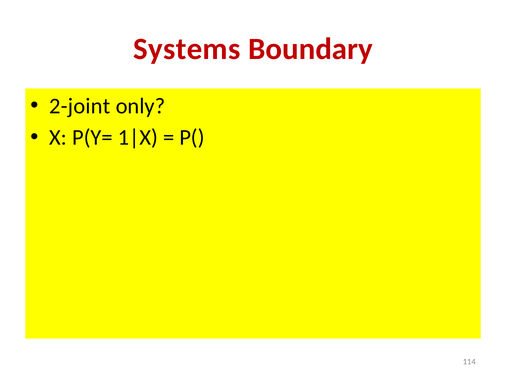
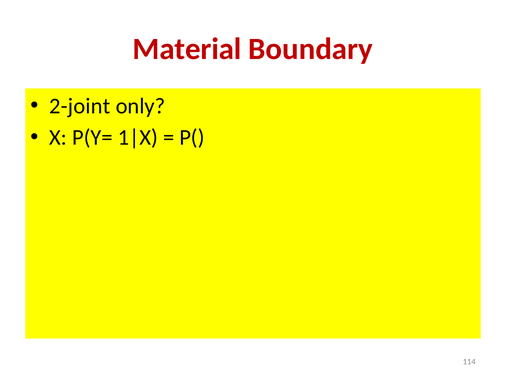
Systems: Systems -> Material (187, 49)
